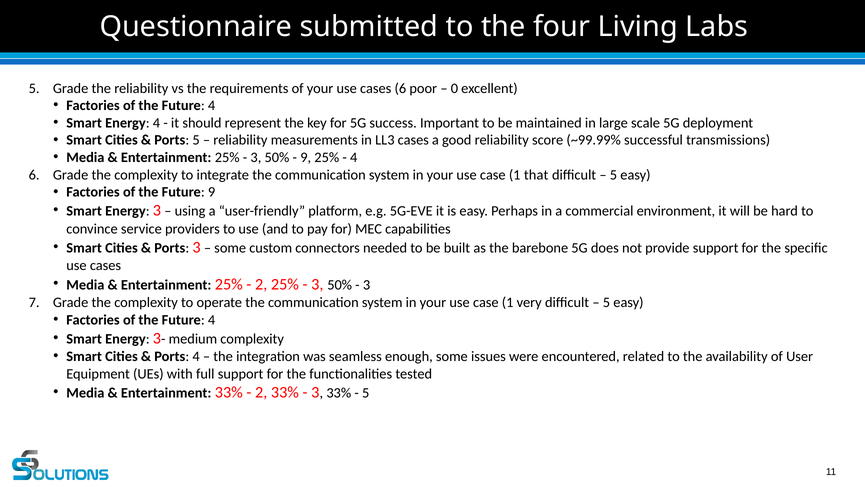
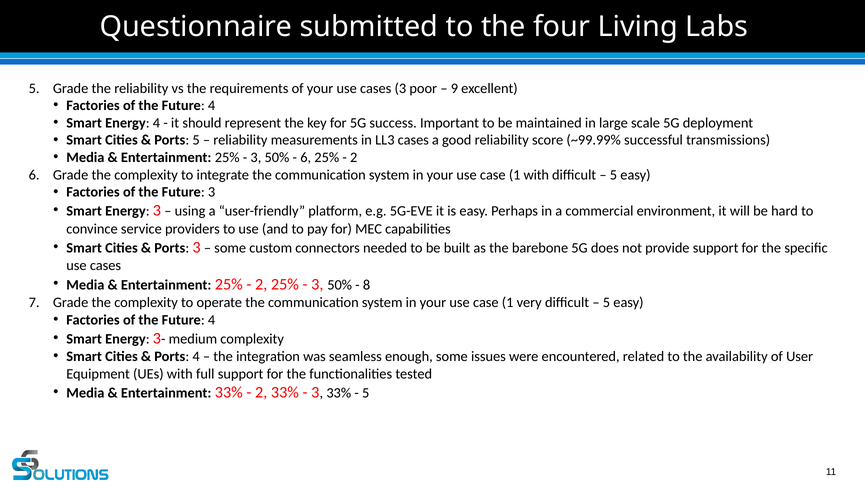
cases 6: 6 -> 3 (400, 88)
0: 0 -> 9 (454, 88)
9: 9 -> 6 (306, 157)
4: 4 -> 2 (354, 157)
1 that: that -> with (536, 175)
Future 9: 9 -> 3 (212, 192)
3: 3 -> 8 (367, 285)
